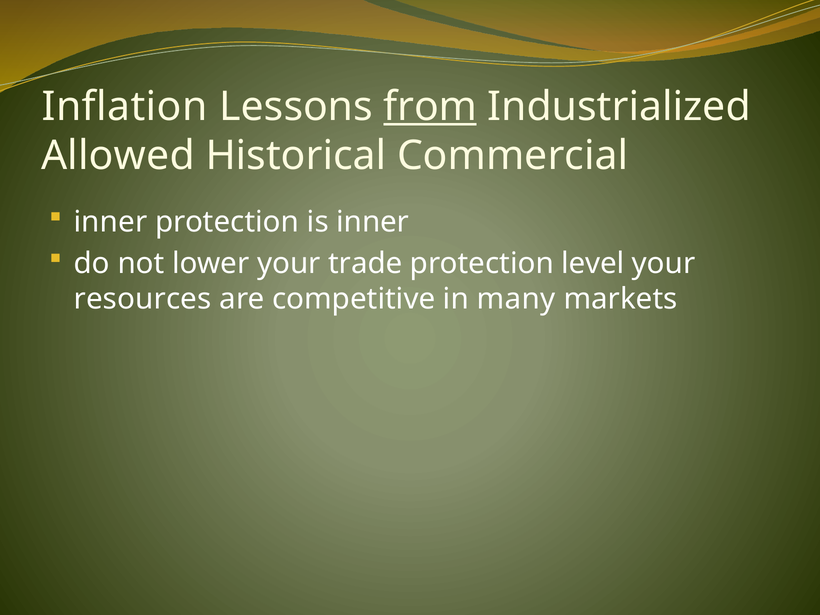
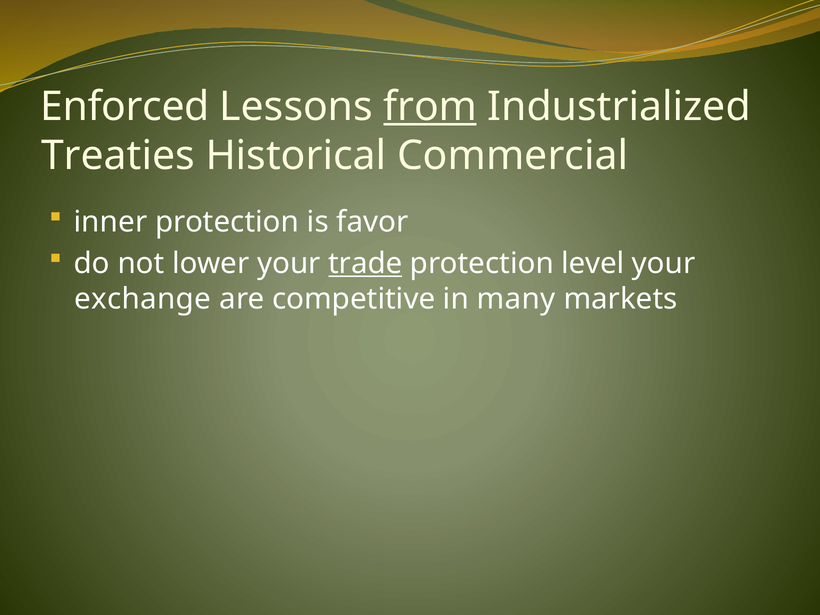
Inflation: Inflation -> Enforced (125, 107)
Allowed: Allowed -> Treaties (118, 156)
is inner: inner -> favor (373, 222)
trade underline: none -> present (365, 263)
resources: resources -> exchange (143, 299)
